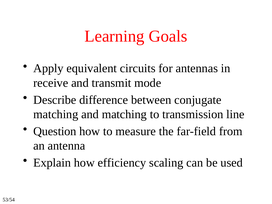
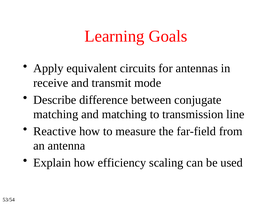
Question: Question -> Reactive (55, 131)
